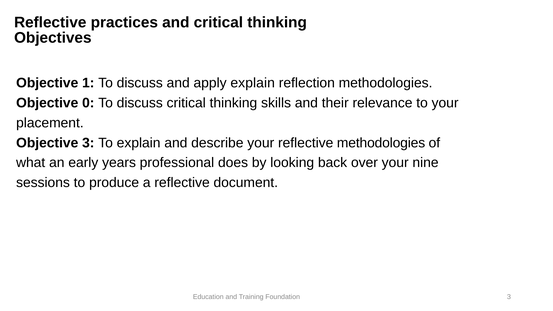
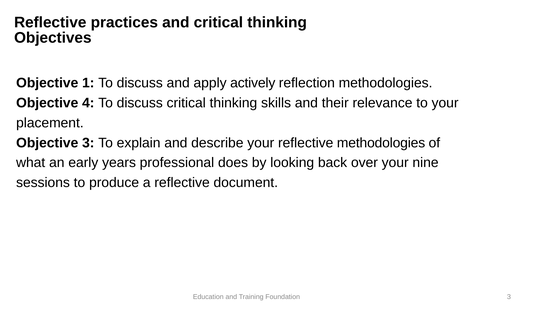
apply explain: explain -> actively (253, 83)
0: 0 -> 4 (88, 103)
